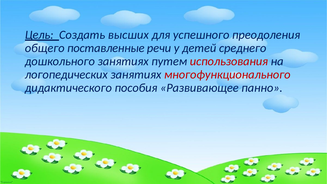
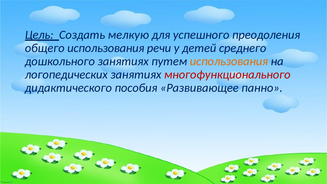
высших: высших -> мелкую (128, 35)
общего поставленные: поставленные -> использования (106, 48)
использования colour: red -> orange (229, 61)
